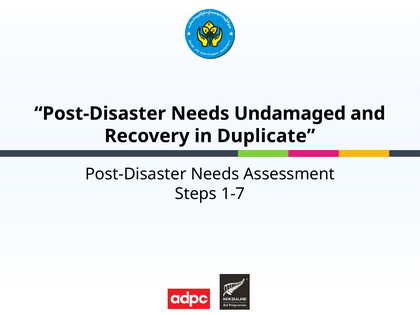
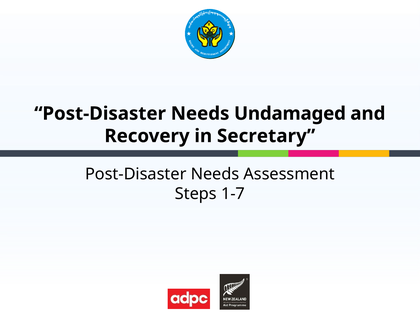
Duplicate: Duplicate -> Secretary (266, 136)
